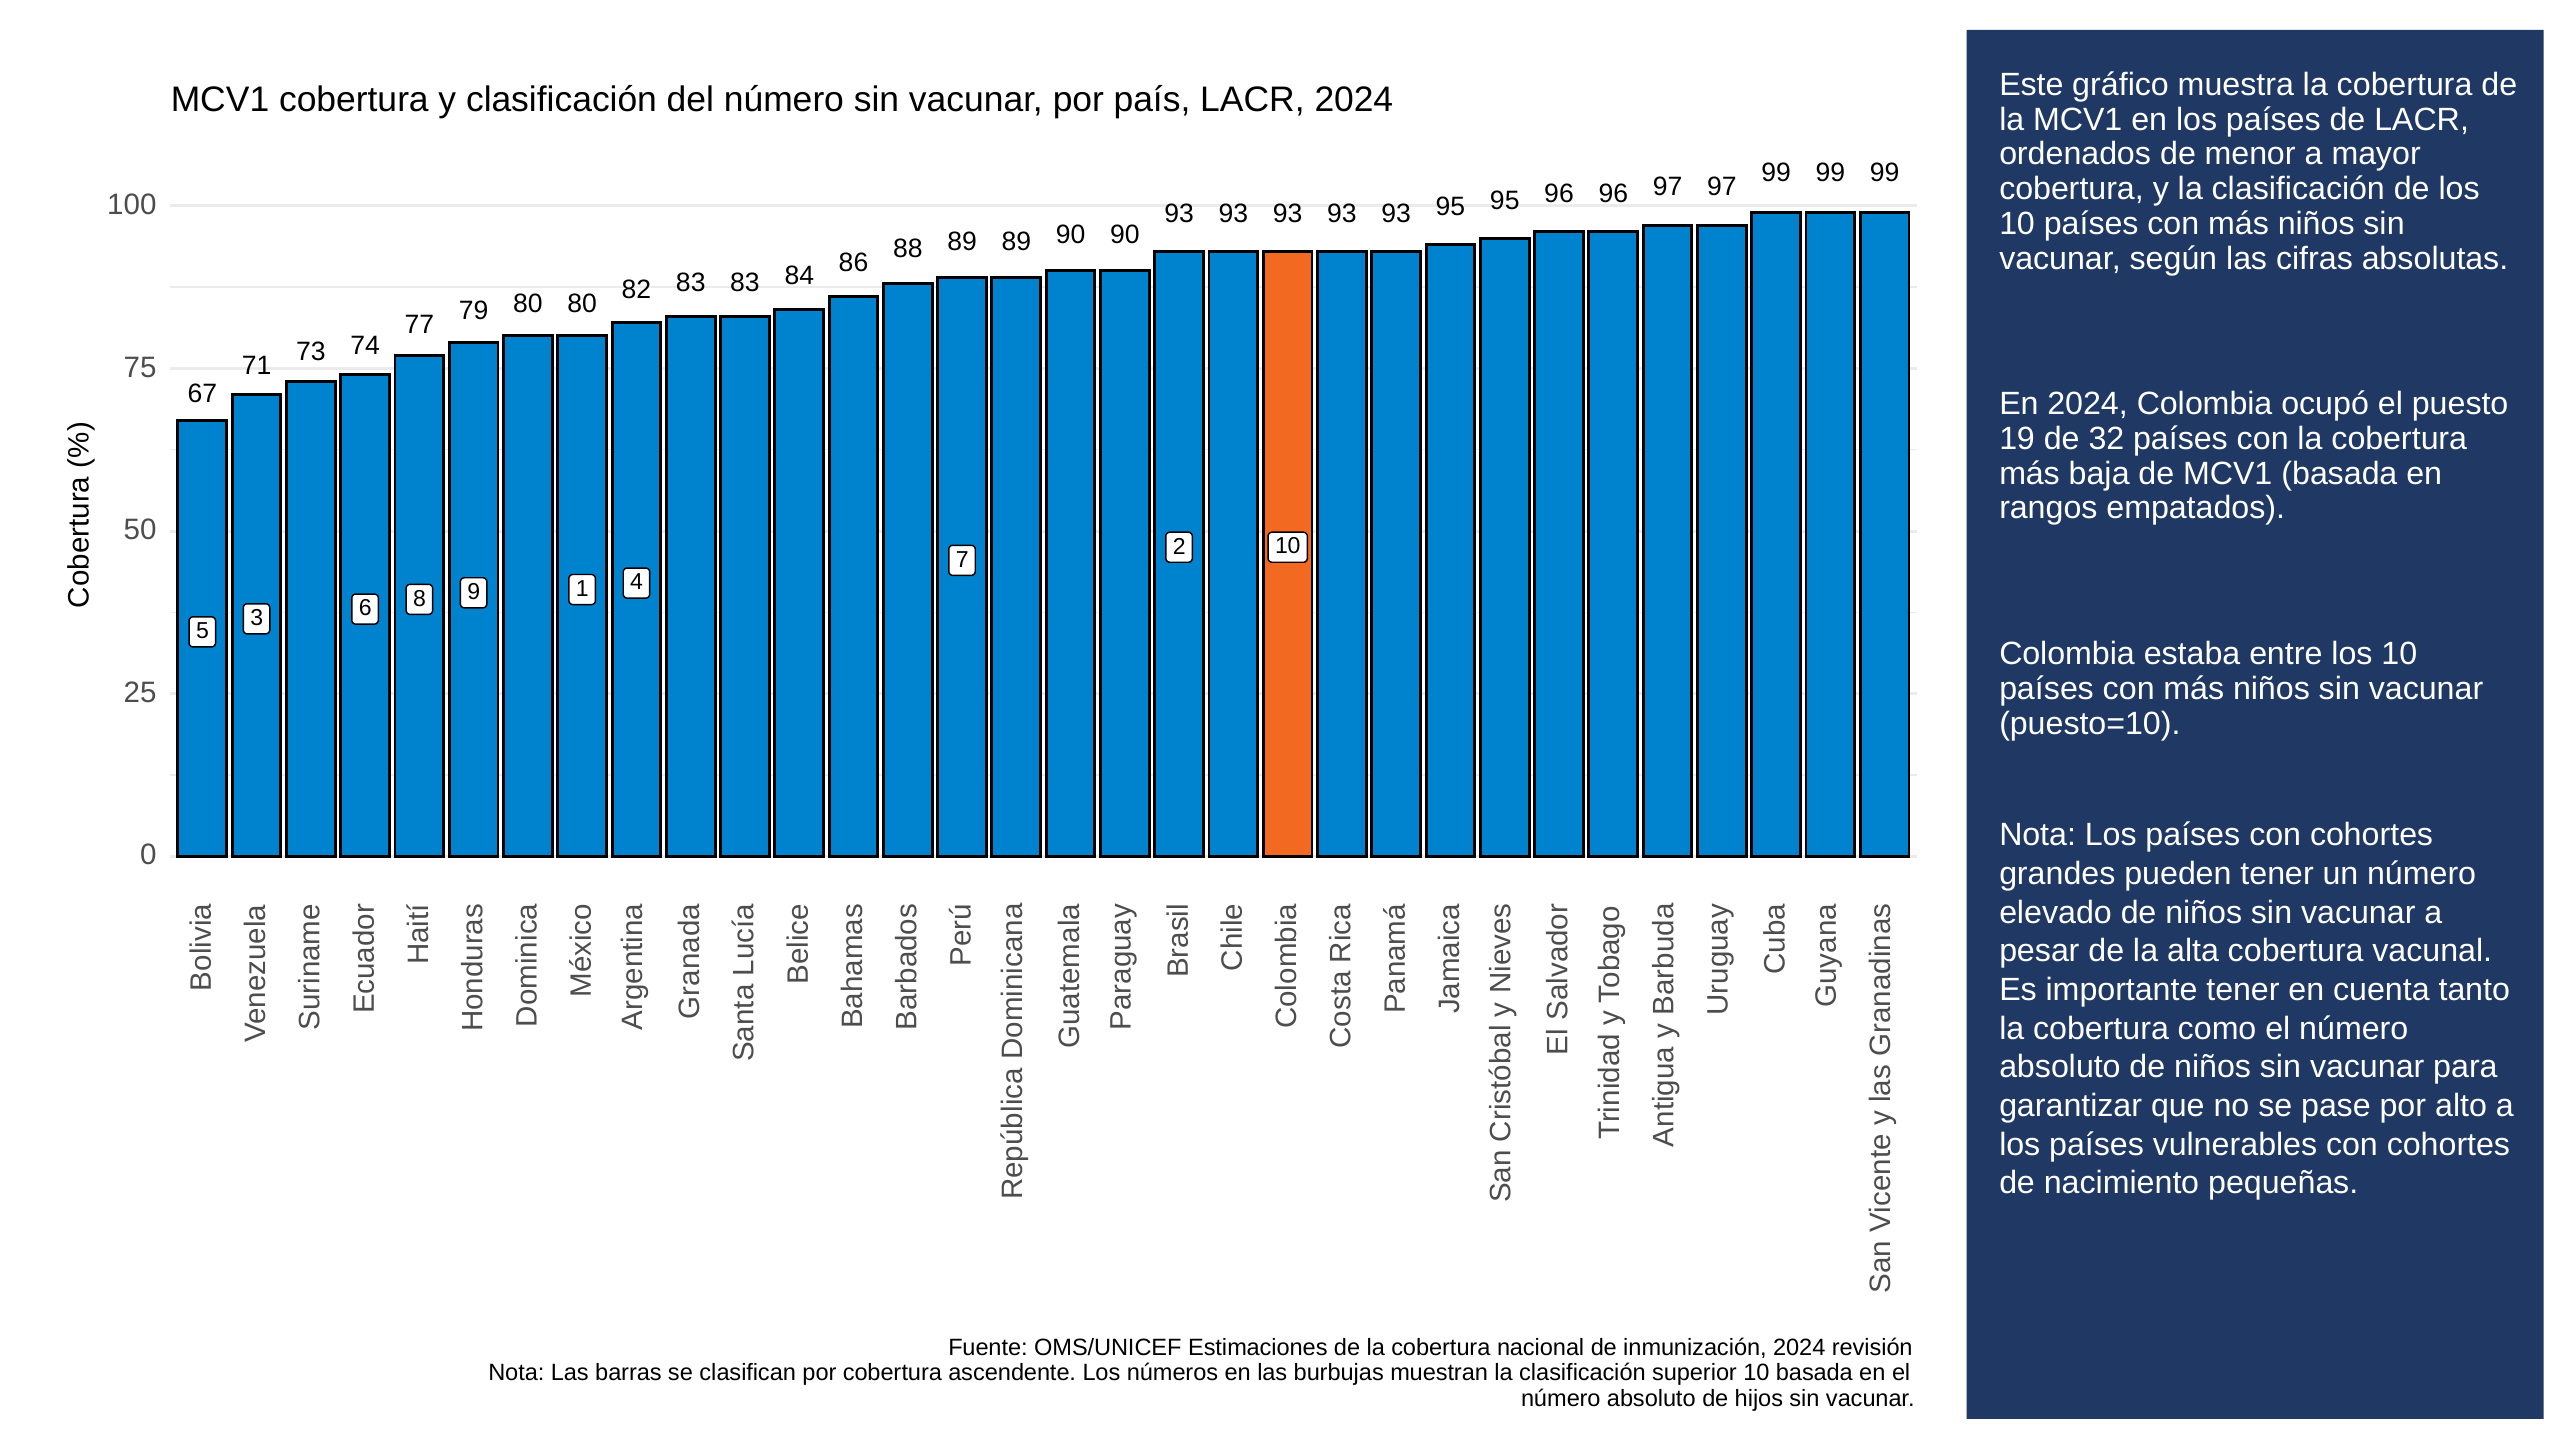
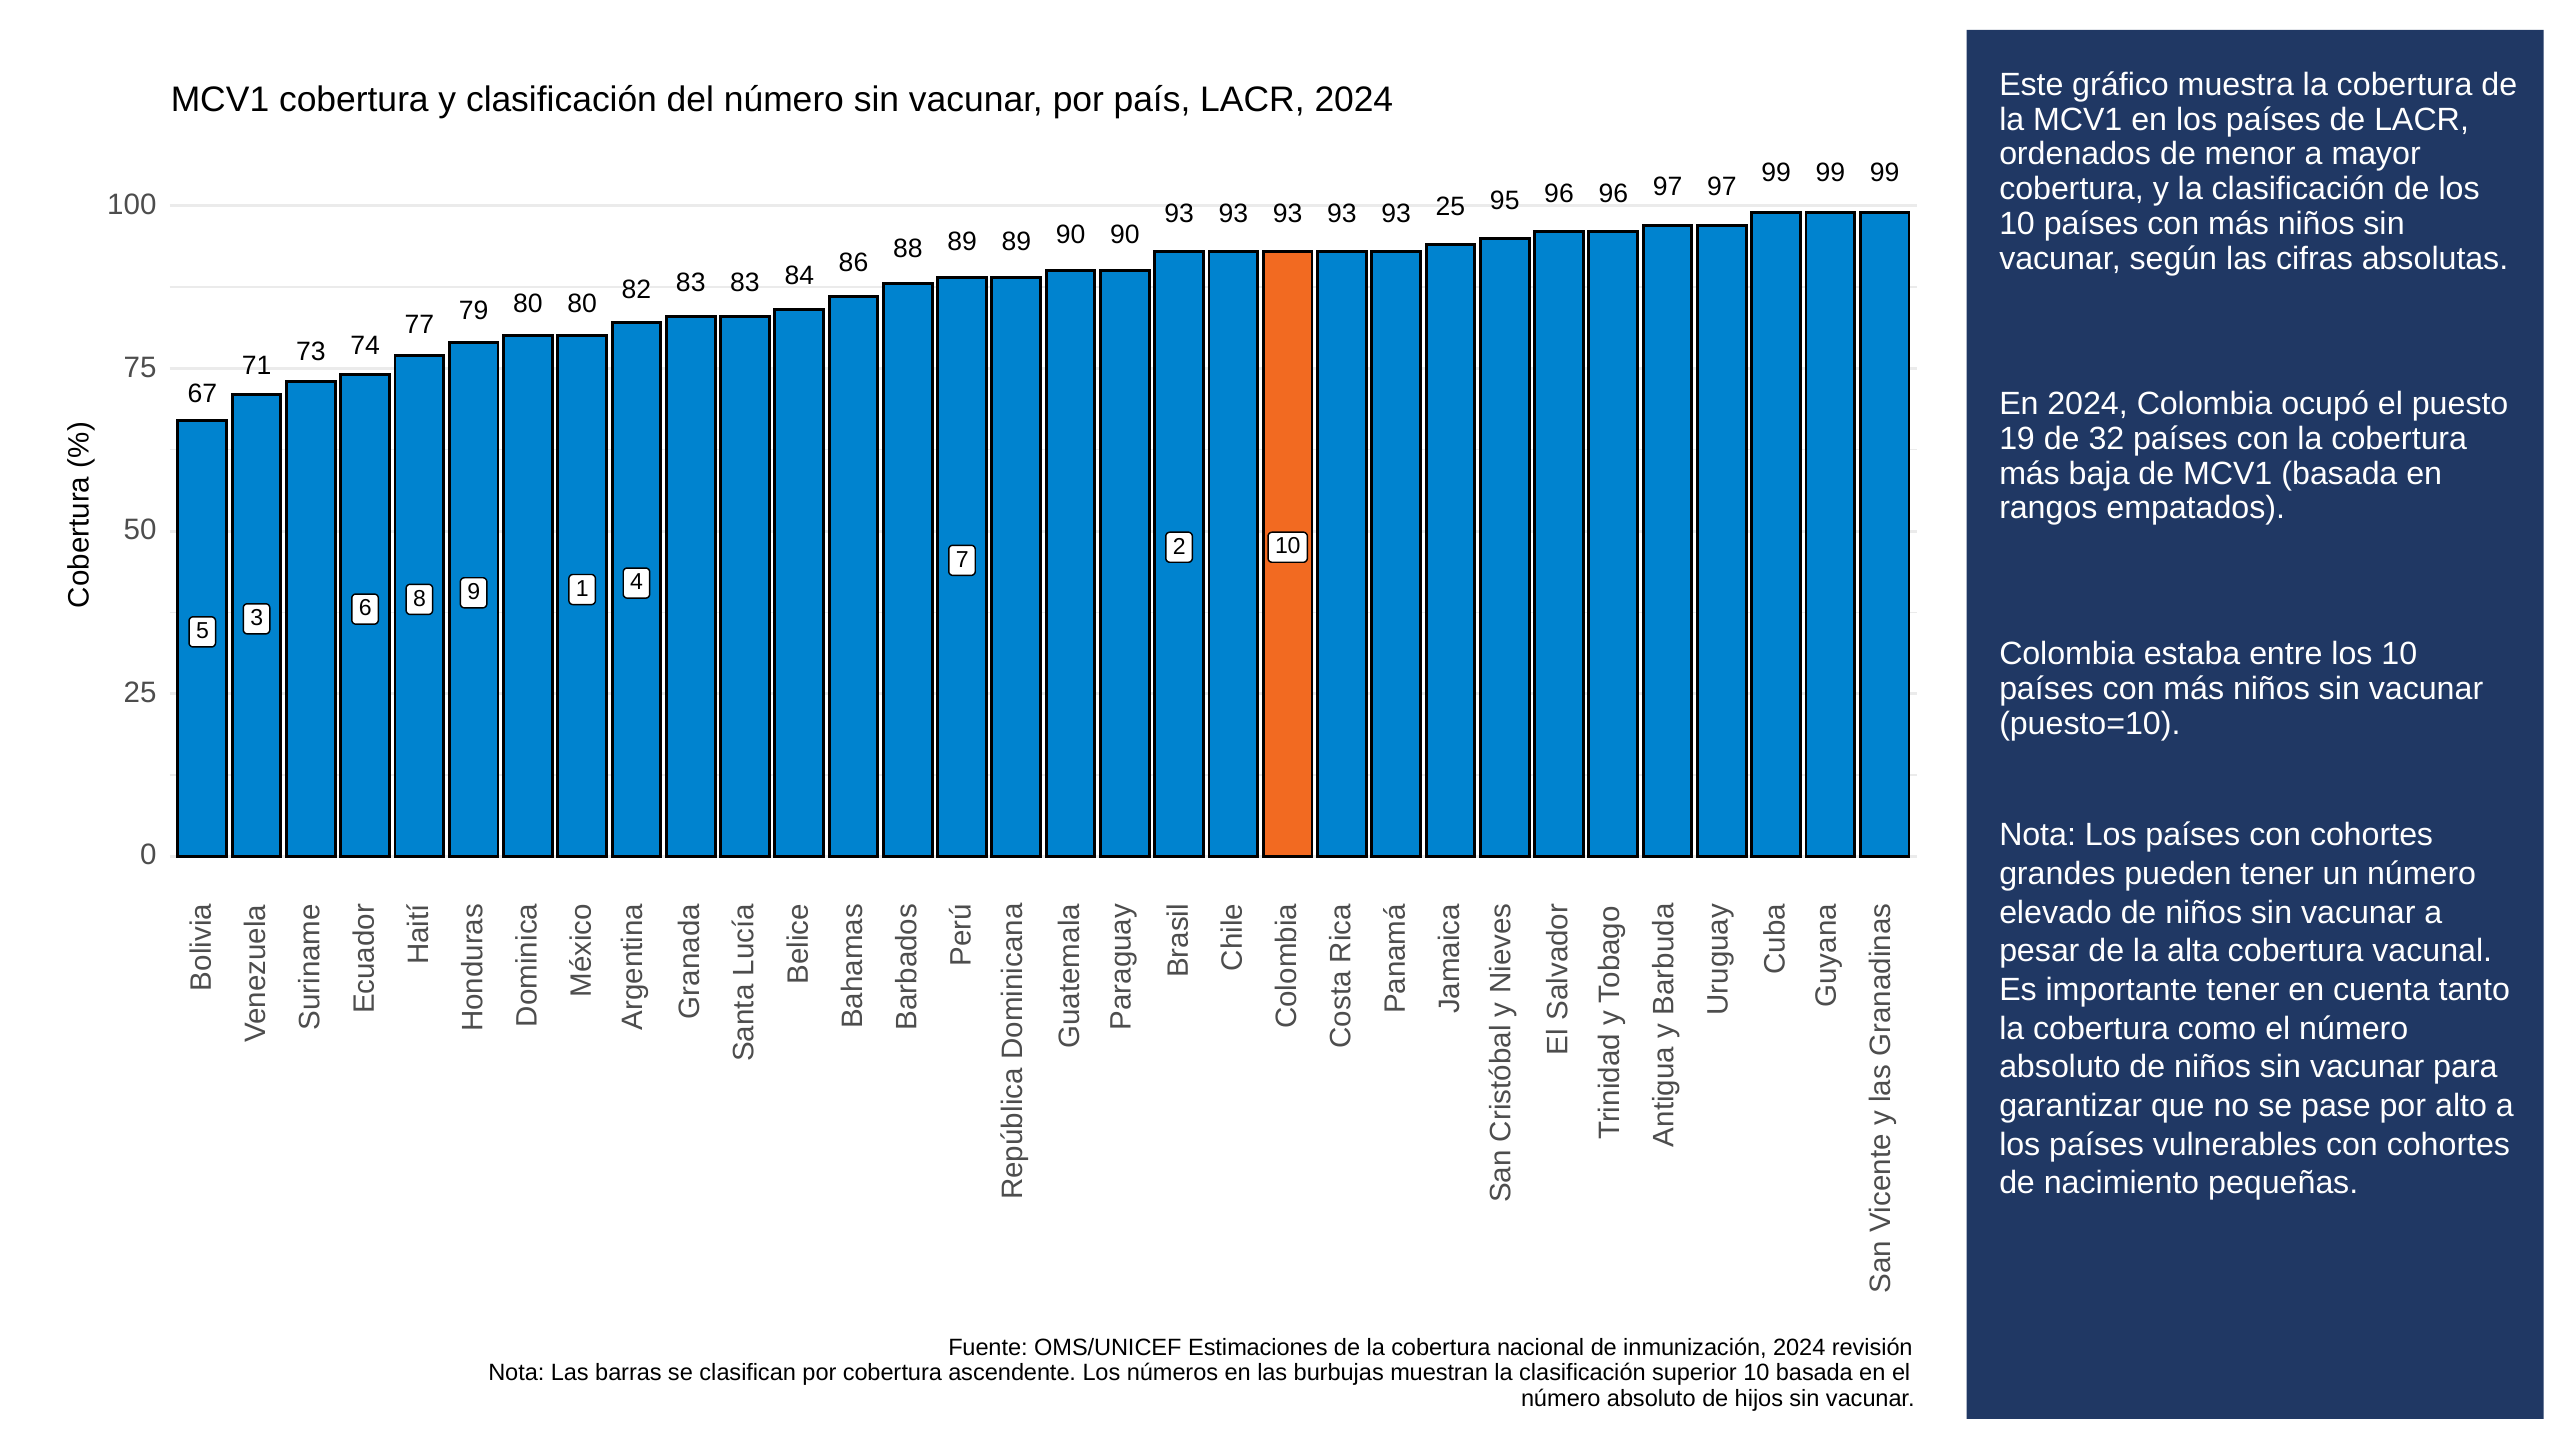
93 95: 95 -> 25 (1450, 207)
